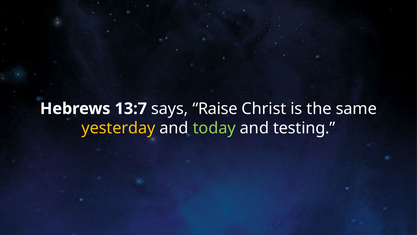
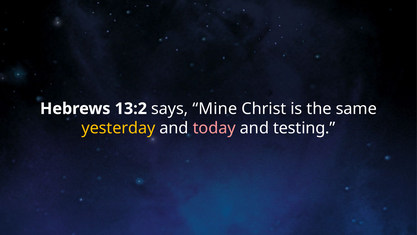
13:7: 13:7 -> 13:2 (131, 108)
Raise: Raise -> Mine (215, 108)
today colour: light green -> pink (214, 128)
